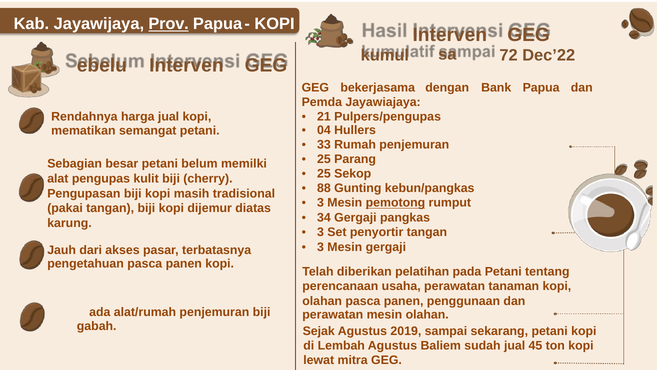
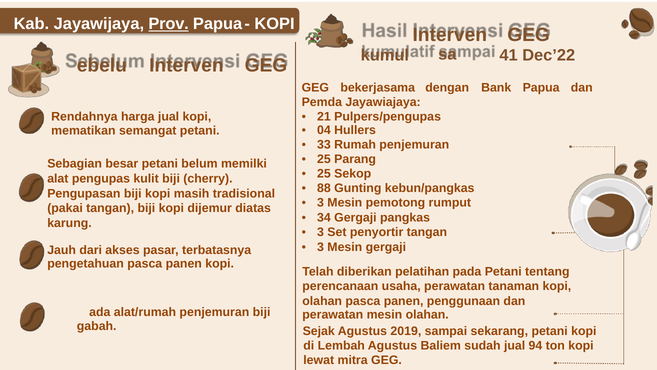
72: 72 -> 41 (509, 55)
pemotong underline: present -> none (395, 203)
45: 45 -> 94 (535, 345)
